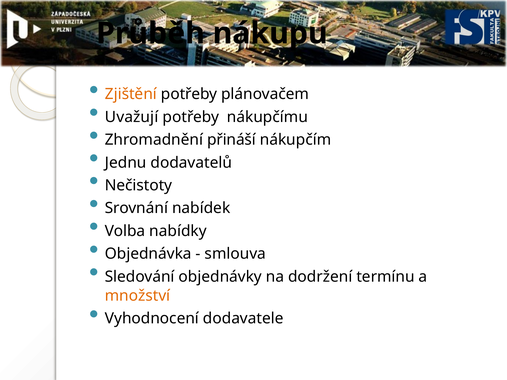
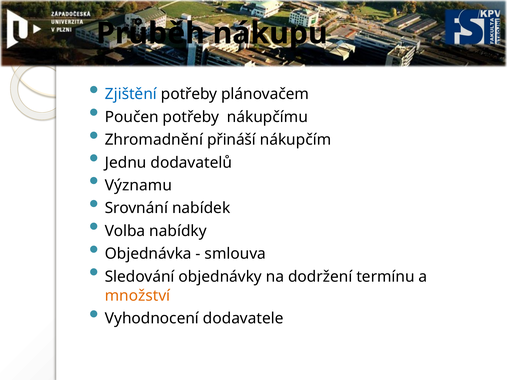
Zjištění colour: orange -> blue (131, 94)
Uvažují: Uvažují -> Poučen (132, 117)
Nečistoty: Nečistoty -> Významu (138, 185)
